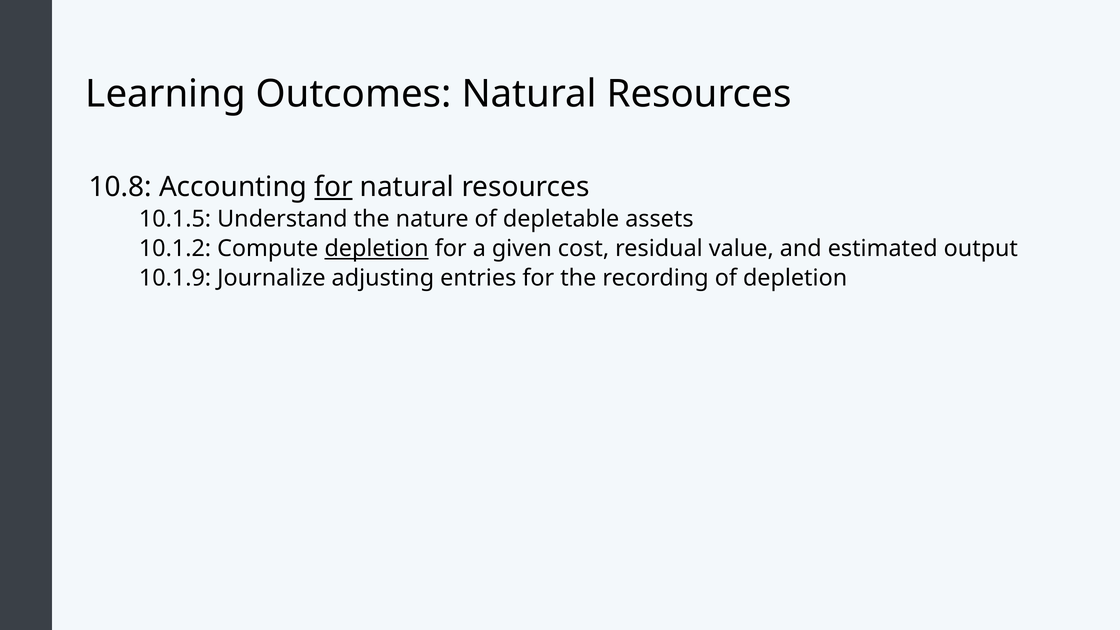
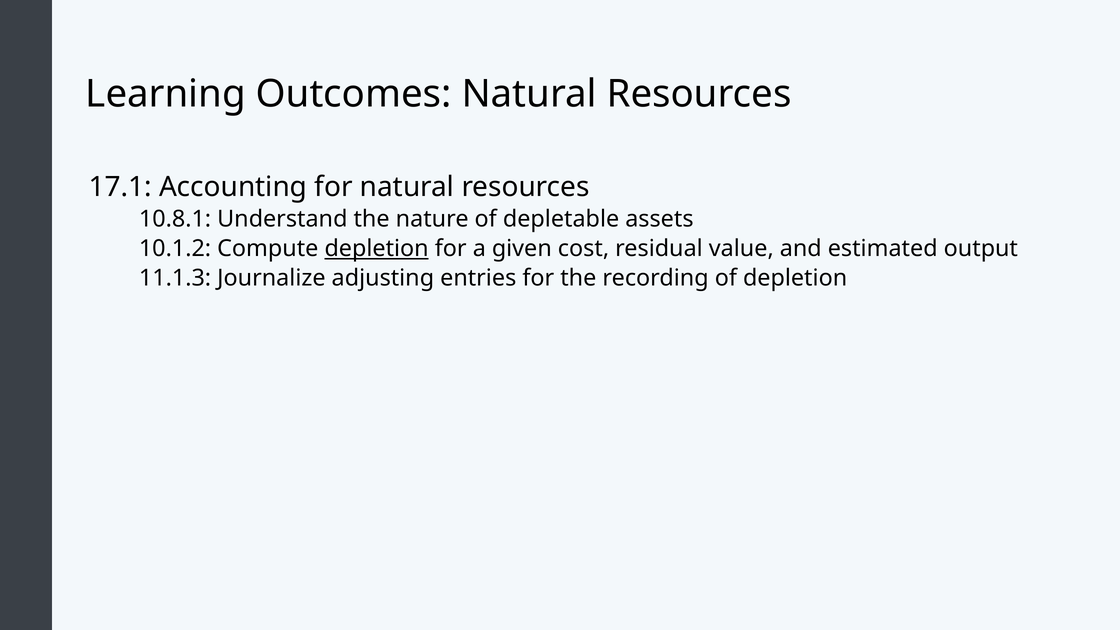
10.8: 10.8 -> 17.1 (120, 187)
for underline: present -> none (334, 187)
10.1.5: 10.1.5 -> 10.8.1 (175, 219)
10.1.9: 10.1.9 -> 11.1.3 (175, 278)
